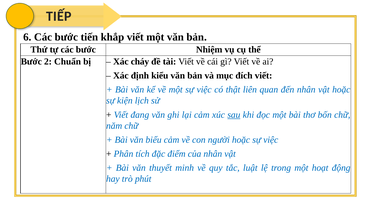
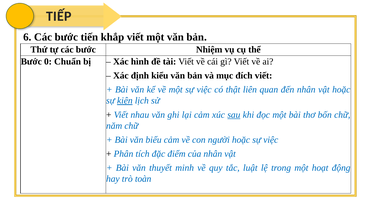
2: 2 -> 0 (48, 61)
cháy: cháy -> hình (140, 61)
kiện underline: none -> present (125, 100)
đang: đang -> nhau (140, 115)
phút: phút -> toàn (143, 179)
